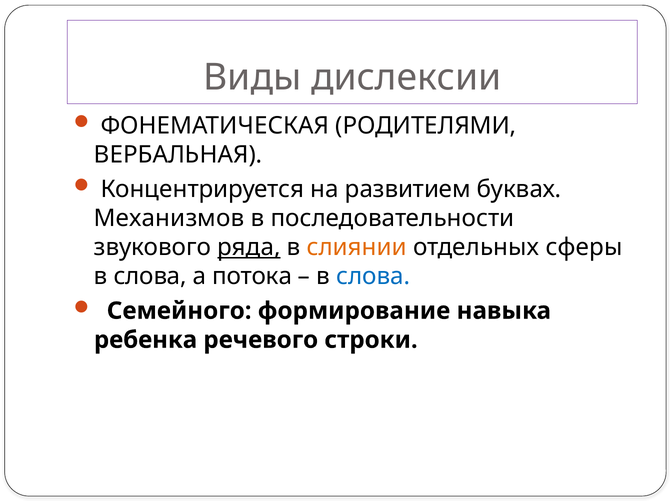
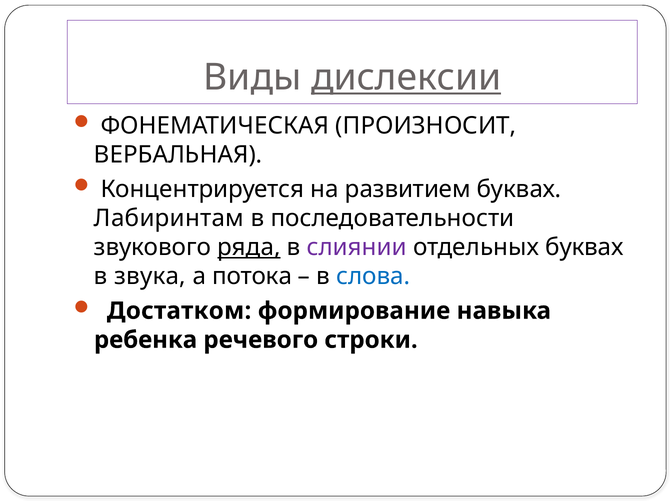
дислексии underline: none -> present (406, 78)
РОДИТЕЛЯМИ: РОДИТЕЛЯМИ -> ПРОИЗНОСИТ (426, 126)
Механизмов: Механизмов -> Лабиринтам (169, 218)
слиянии colour: orange -> purple (357, 247)
отдельных сферы: сферы -> буквах (584, 247)
слова: слова -> звука (150, 276)
Семейного: Семейного -> Достатком (179, 311)
